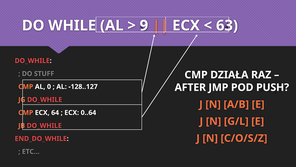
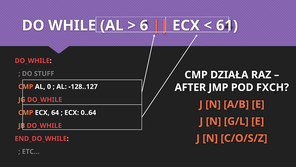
9: 9 -> 6 (144, 25)
63: 63 -> 61 (227, 25)
PUSH: PUSH -> FXCH (273, 87)
